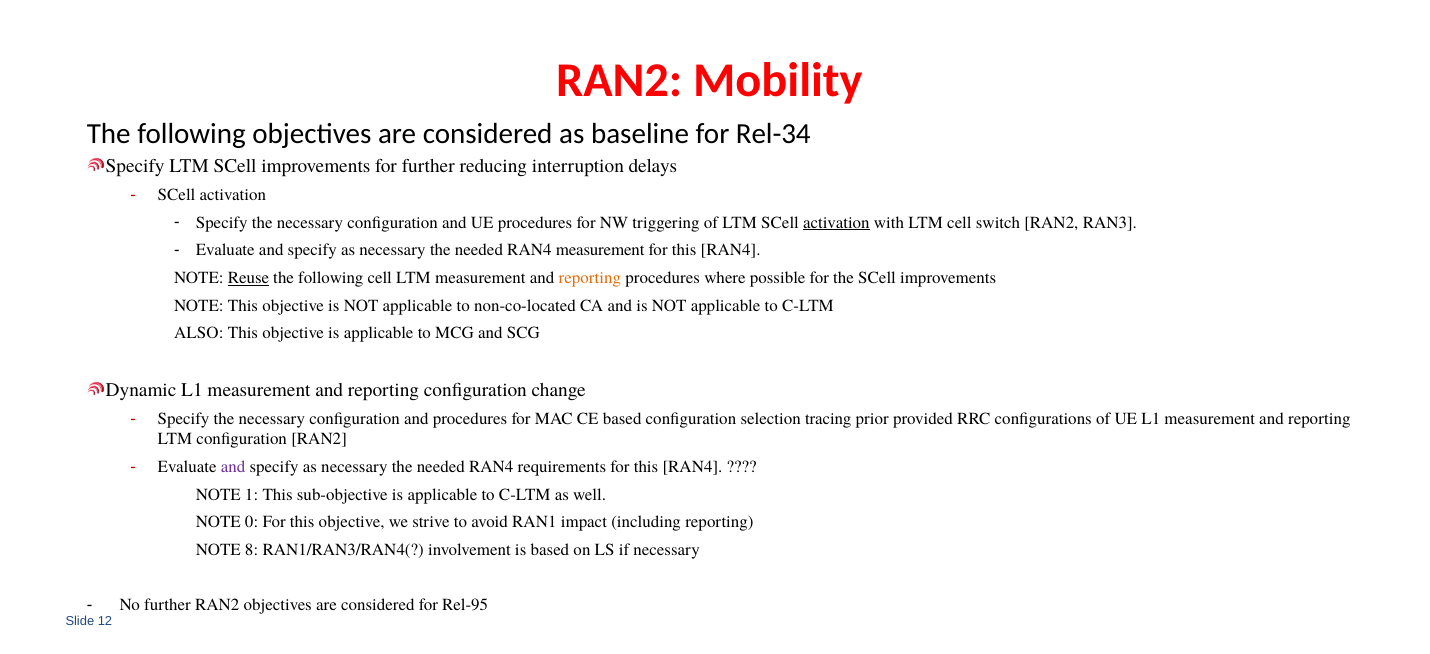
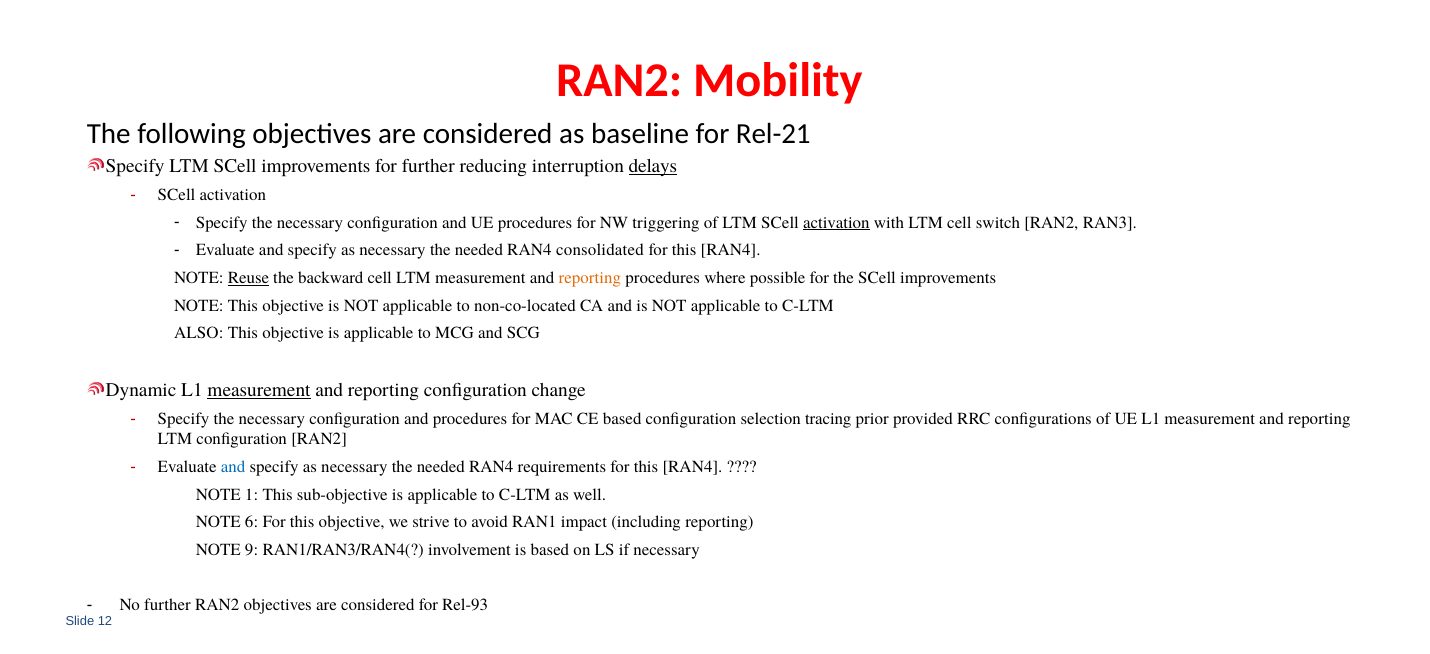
Rel-34: Rel-34 -> Rel-21 (773, 134)
delays underline: none -> present (653, 166)
RAN4 measurement: measurement -> consolidated (600, 250)
following: following -> backward (331, 278)
measurement underline: none -> present (259, 390)
and colour: purple -> blue (233, 467)
0: 0 -> 6 (252, 522)
8: 8 -> 9 (252, 550)
Rel-95: Rel-95 -> Rel-93 (465, 605)
